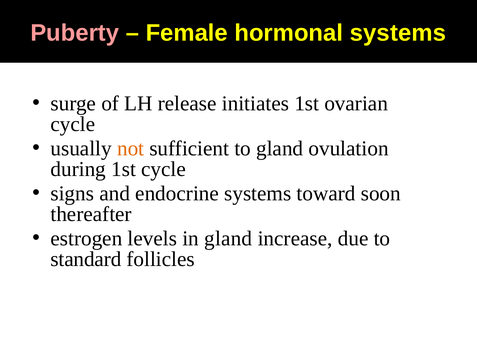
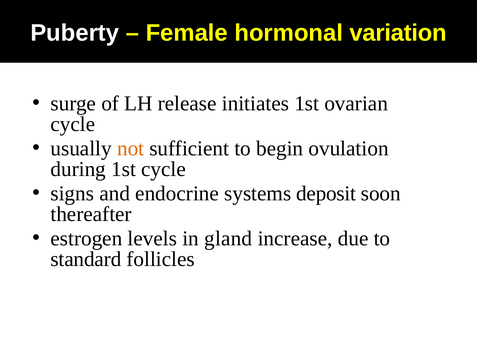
Puberty colour: pink -> white (75, 33)
hormonal systems: systems -> variation (398, 33)
to gland: gland -> begin (280, 148)
toward: toward -> deposit (326, 193)
